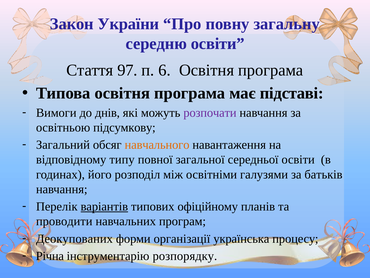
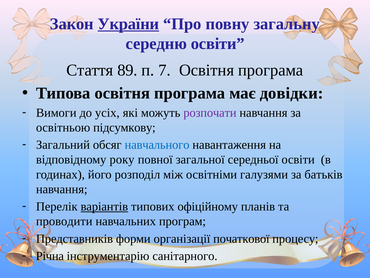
України underline: none -> present (128, 24)
97: 97 -> 89 (127, 70)
6: 6 -> 7 (165, 70)
підставі: підставі -> довідки (292, 93)
днів: днів -> усіх (107, 112)
навчального colour: orange -> blue (157, 145)
типу: типу -> року (122, 159)
Деокупованих: Деокупованих -> Представників (74, 238)
українська: українська -> початкової (241, 238)
розпорядку: розпорядку -> санітарного (185, 256)
